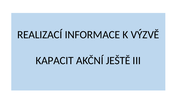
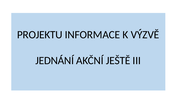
REALIZACÍ: REALIZACÍ -> PROJEKTU (40, 35)
KAPACIT: KAPACIT -> JEDNÁNÍ (55, 60)
